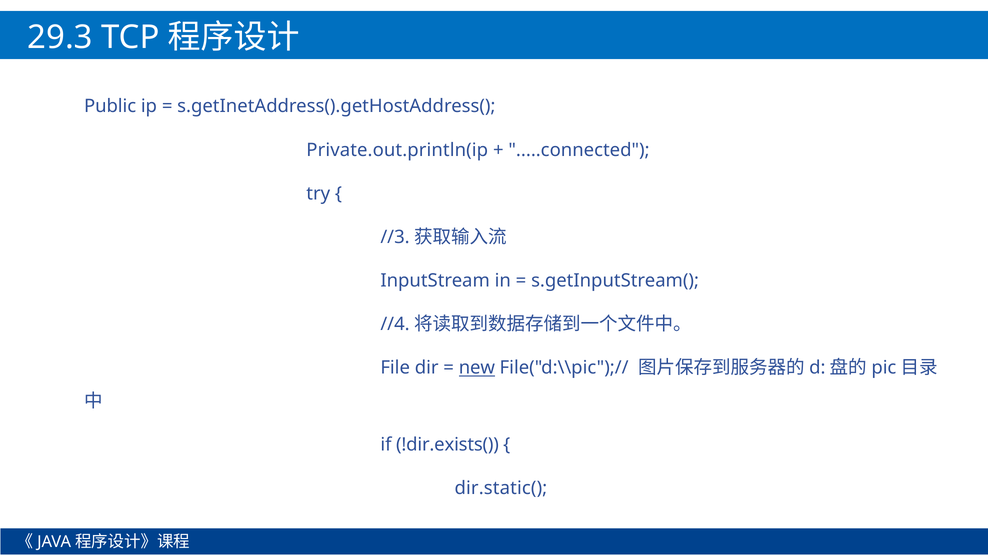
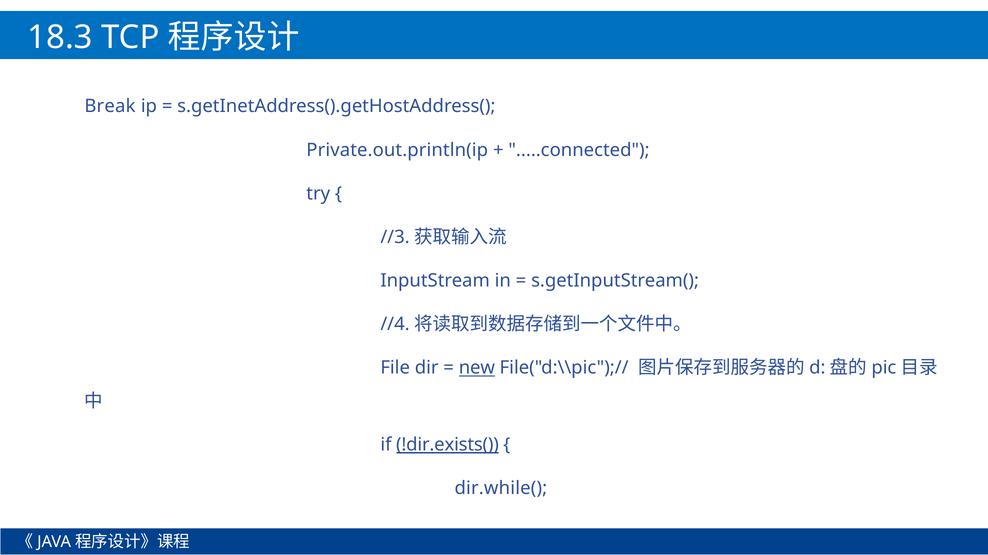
29.3: 29.3 -> 18.3 (60, 37)
Public: Public -> Break (110, 107)
!dir.exists( underline: none -> present (447, 445)
dir.static(: dir.static( -> dir.while( (501, 489)
